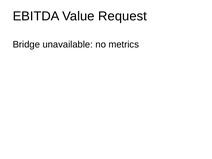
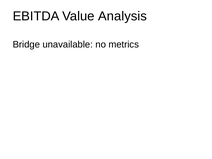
Request: Request -> Analysis (123, 16)
